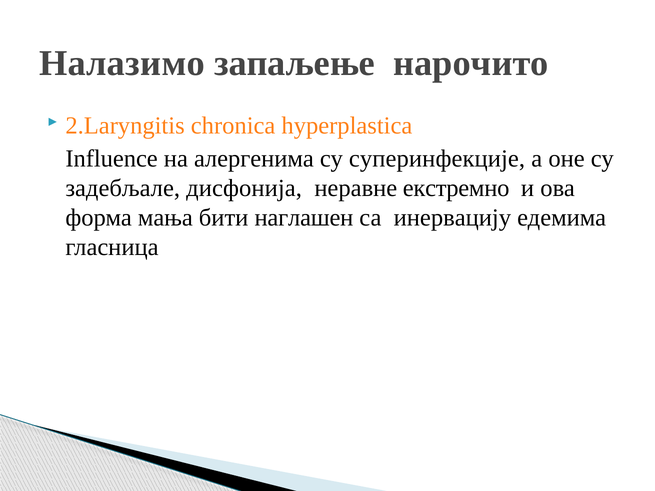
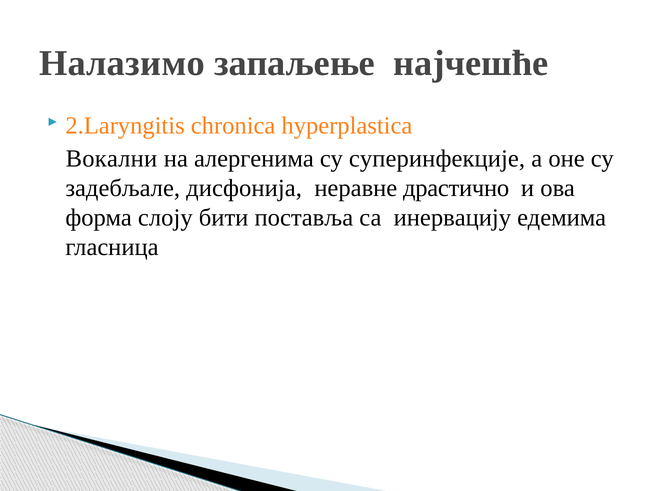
нарочито: нарочито -> најчешће (471, 63)
Influence: Influence -> Вокални (111, 159)
екстремно: екстремно -> драстично (456, 188)
мања: мања -> слоју (165, 218)
наглашен: наглашен -> поставља (304, 218)
